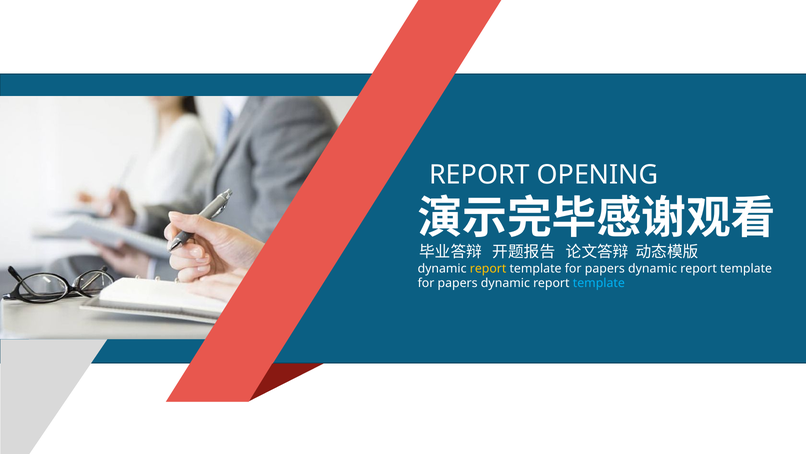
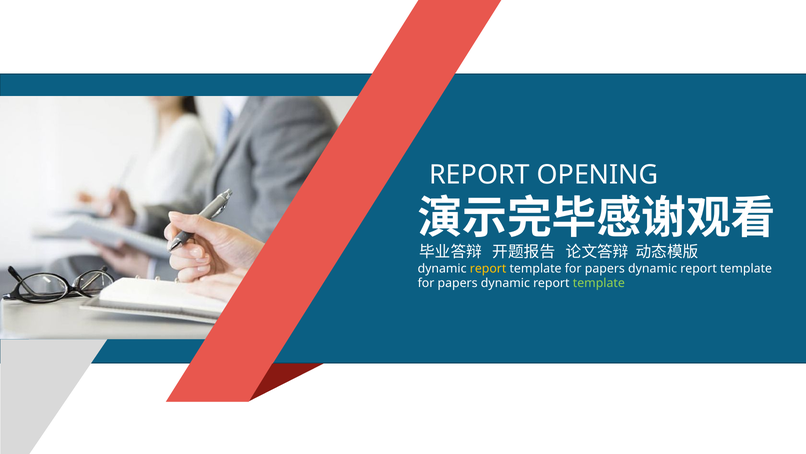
template colour: light blue -> light green (599, 283)
